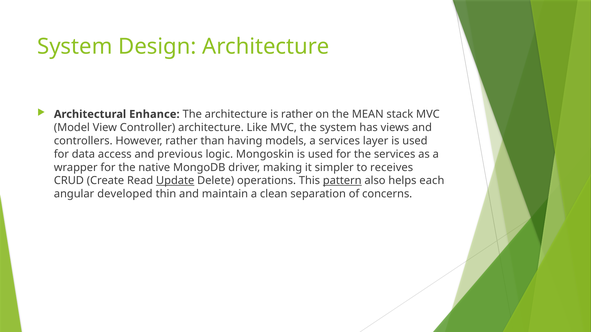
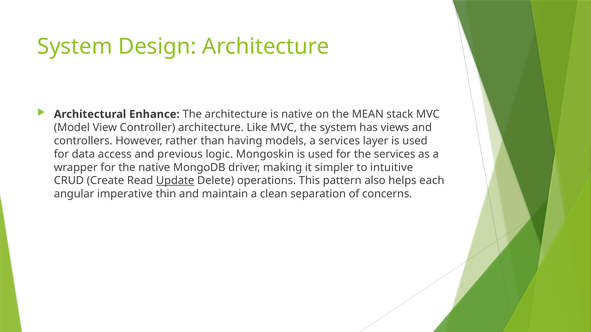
is rather: rather -> native (297, 114)
receives: receives -> intuitive (392, 168)
pattern underline: present -> none (342, 181)
developed: developed -> imperative (125, 194)
